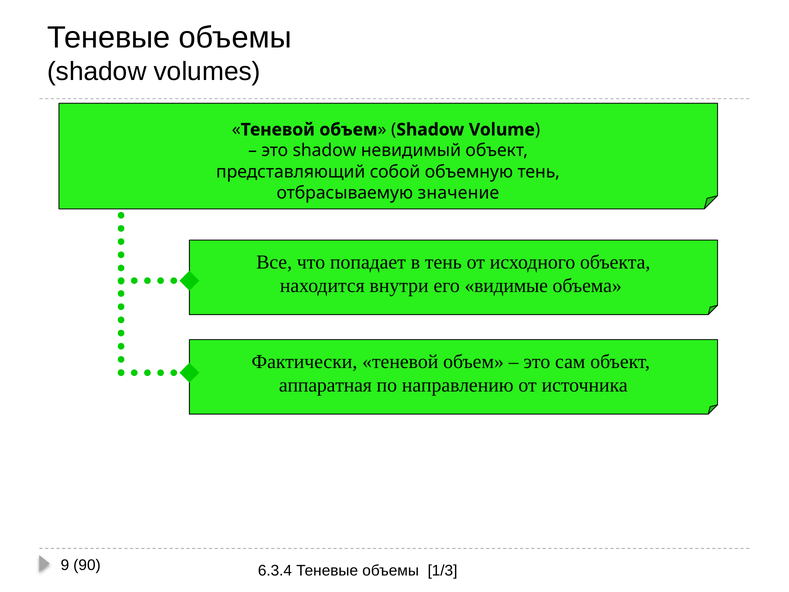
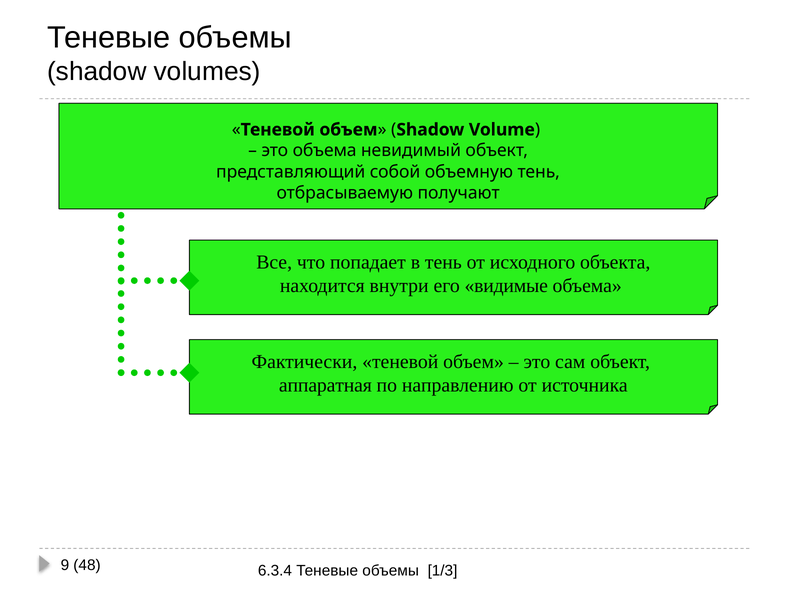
это shadow: shadow -> объема (325, 151)
значение: значение -> получают (459, 193)
90: 90 -> 48 (87, 565)
